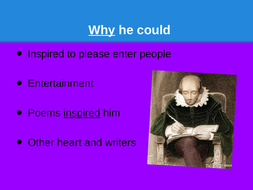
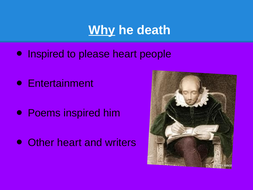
could: could -> death (154, 30)
please enter: enter -> heart (125, 54)
inspired underline: present -> none (82, 113)
